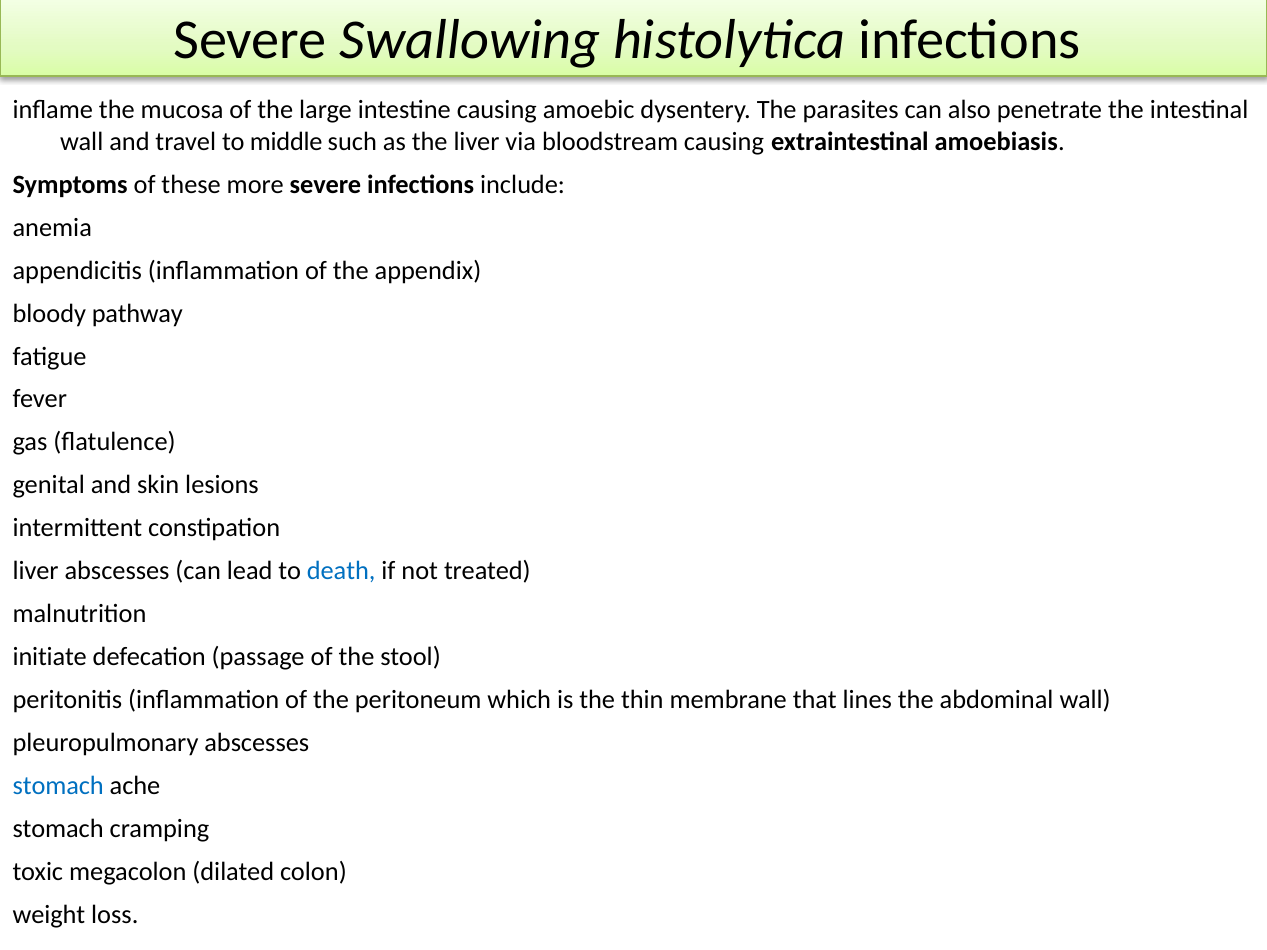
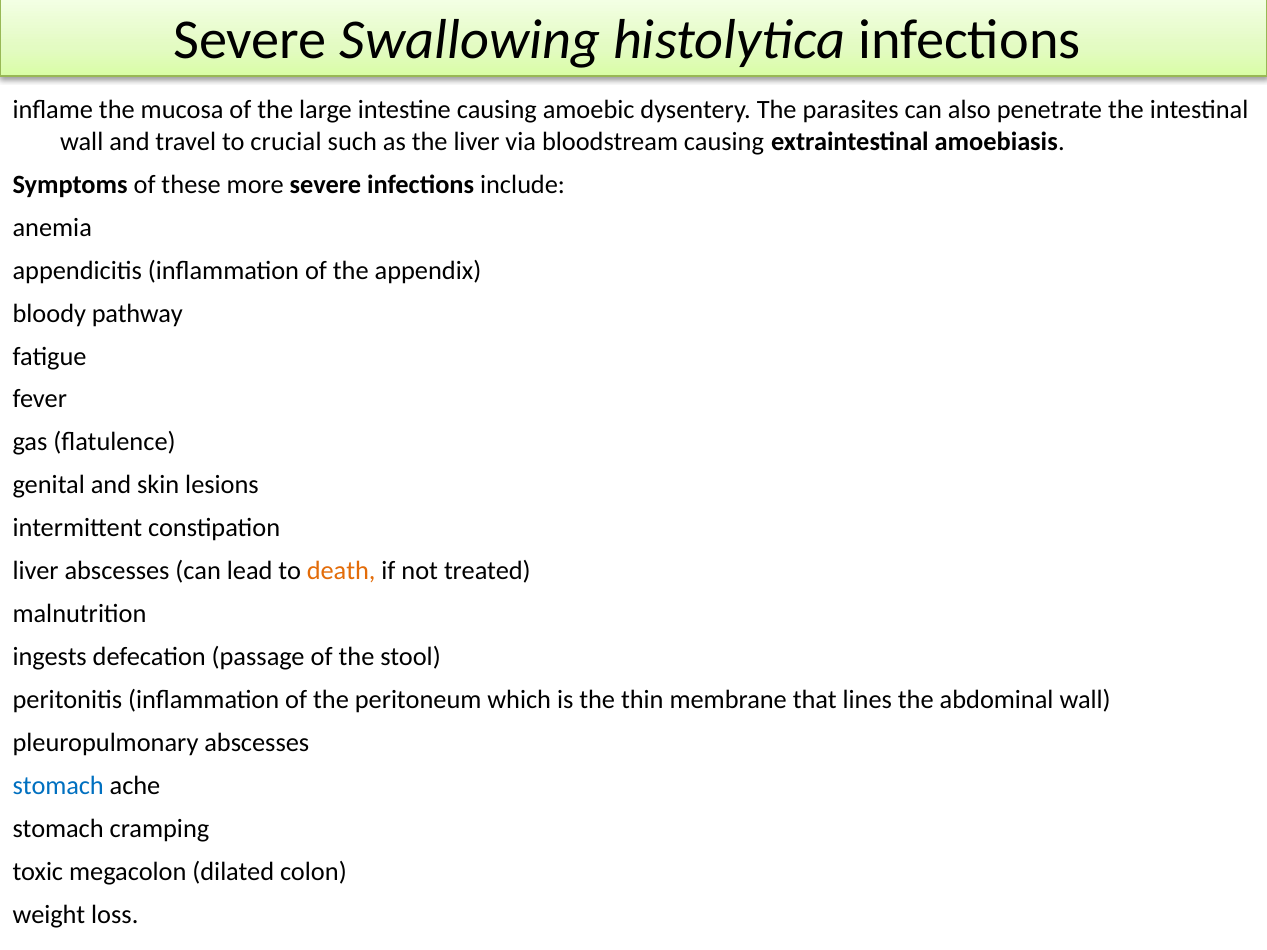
middle: middle -> crucial (286, 142)
death colour: blue -> orange (341, 571)
initiate: initiate -> ingests (50, 657)
